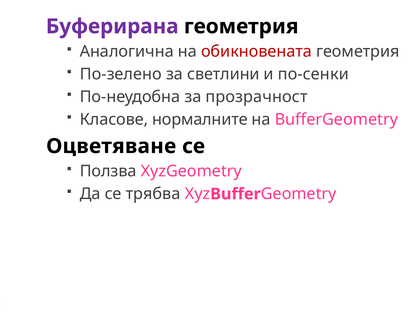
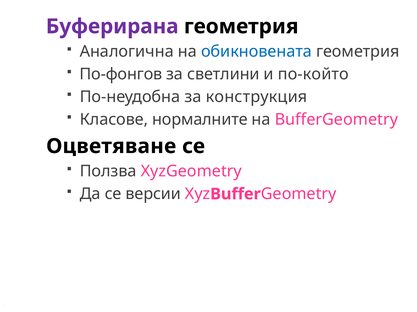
обикновената colour: red -> blue (256, 52)
По-зелено: По-зелено -> По-фонгов (121, 74)
по-сенки: по-сенки -> по-който (313, 74)
прозрачност: прозрачност -> конструкция (257, 97)
трябва: трябва -> версии (153, 194)
